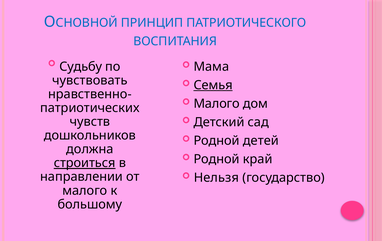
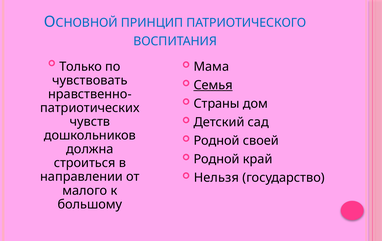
Судьбу: Судьбу -> Только (81, 67)
Малого: Малого -> Страны (217, 104)
детей: детей -> своей (261, 140)
строиться underline: present -> none (85, 163)
